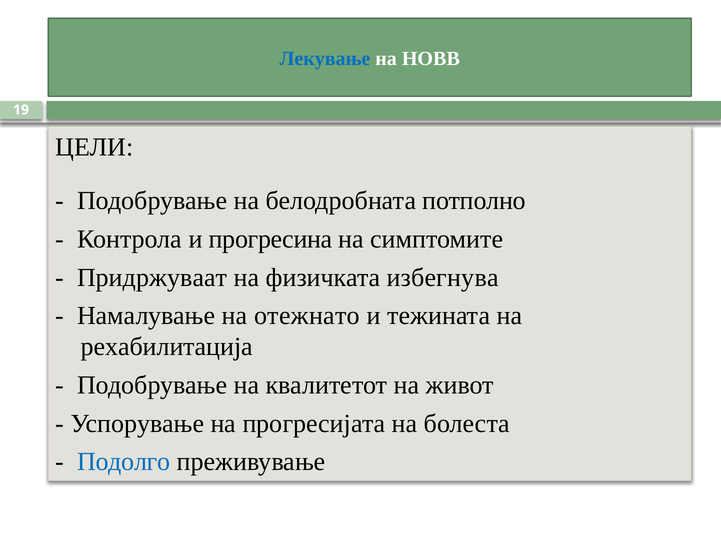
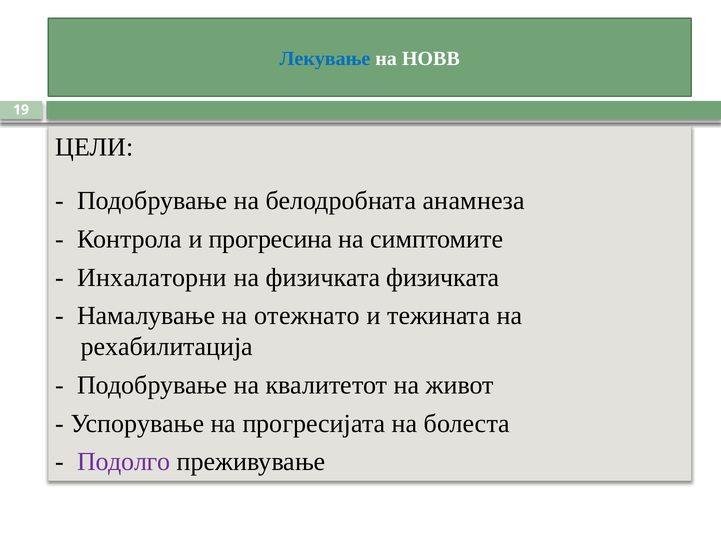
потполно: потполно -> анамнеза (474, 201)
Придржуваат: Придржуваат -> Инхалаторни (152, 277)
физичката избегнува: избегнува -> физичката (443, 277)
Подолго colour: blue -> purple (124, 461)
